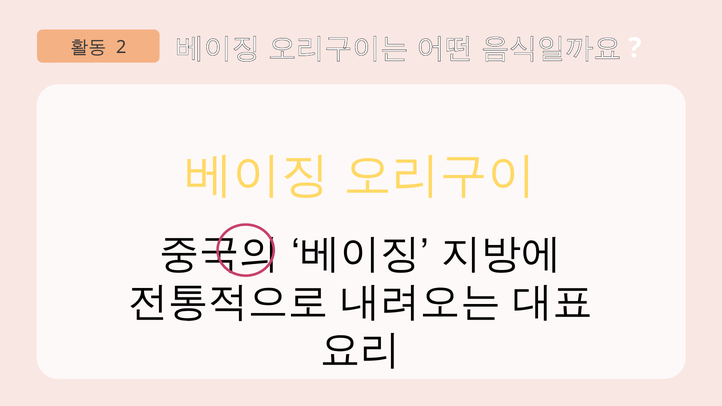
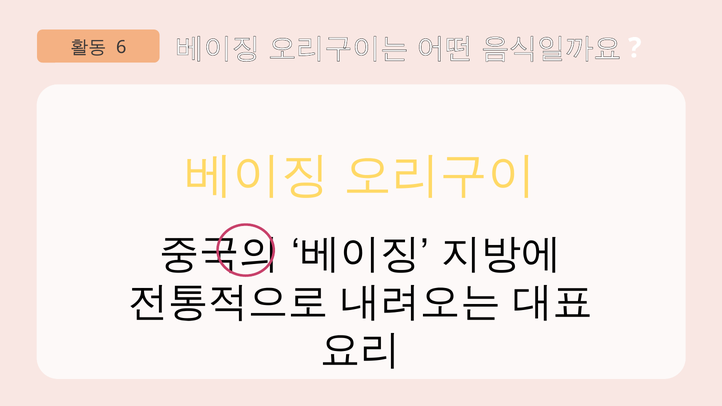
2: 2 -> 6 (121, 47)
